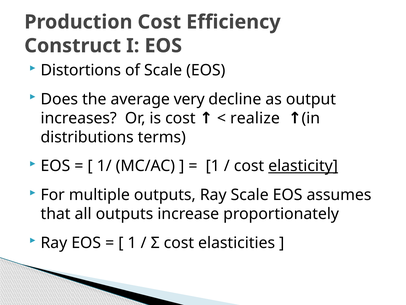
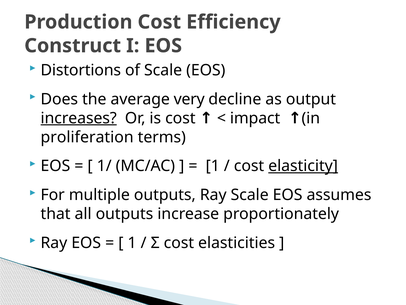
increases underline: none -> present (79, 118)
realize: realize -> impact (255, 118)
distributions: distributions -> proliferation (87, 137)
